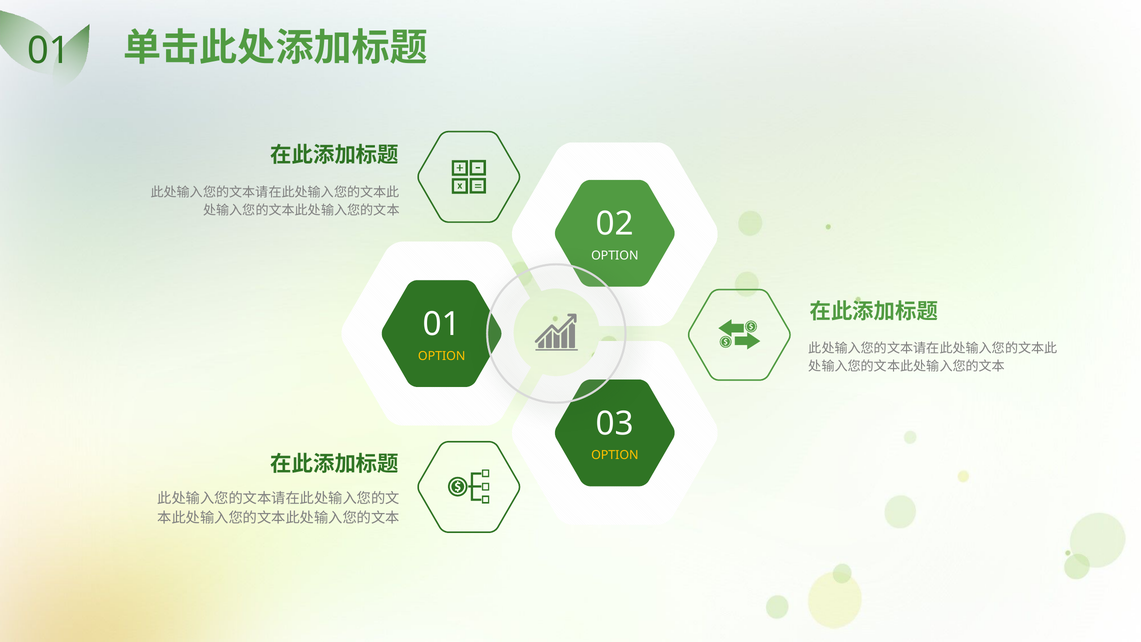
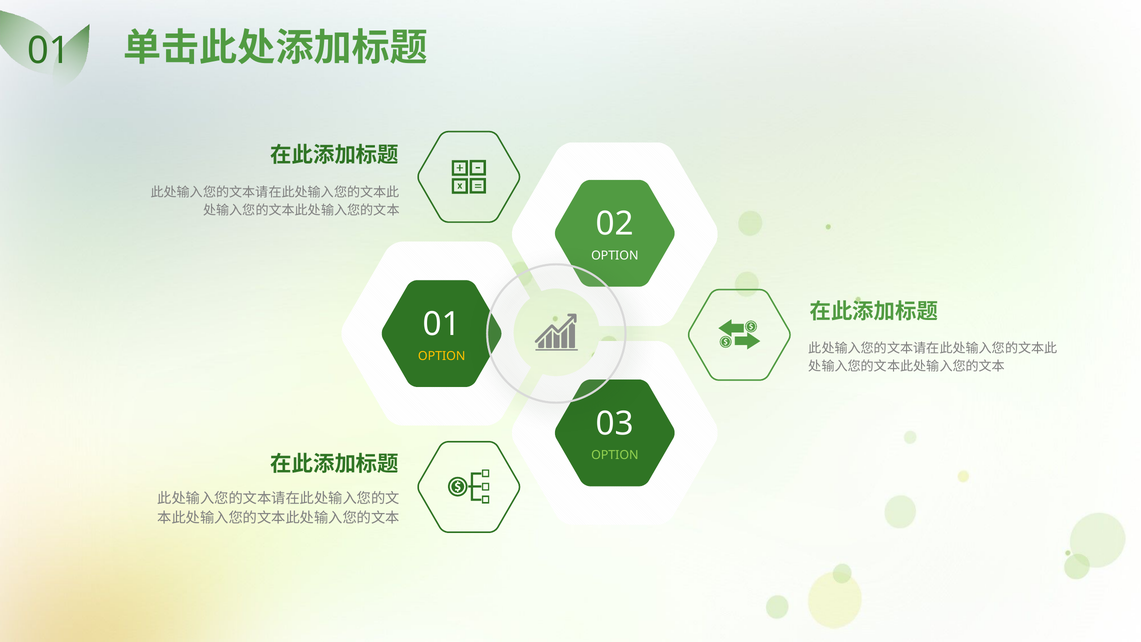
OPTION colour: yellow -> light green (615, 455)
